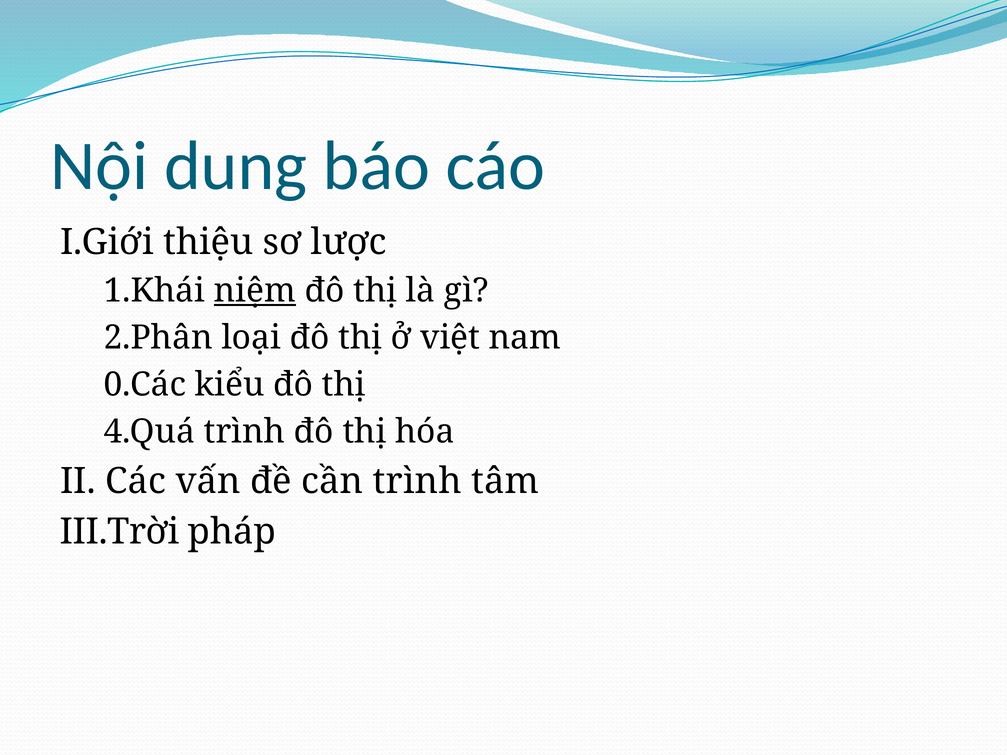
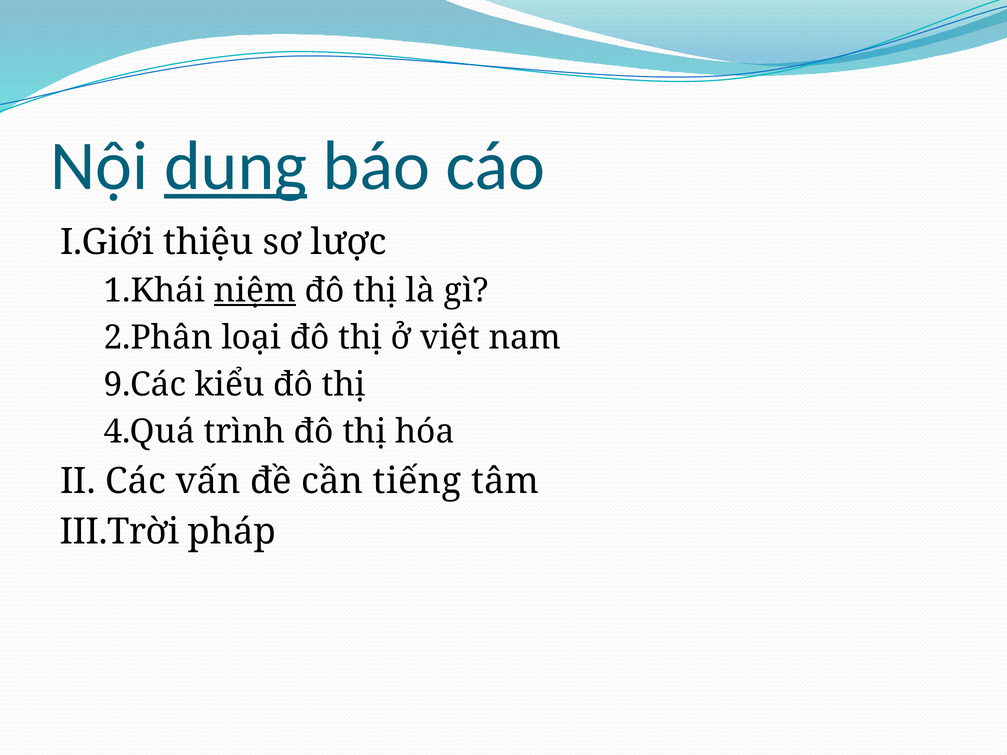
dung underline: none -> present (236, 166)
0.Các: 0.Các -> 9.Các (145, 385)
cần trình: trình -> tiếng (417, 481)
